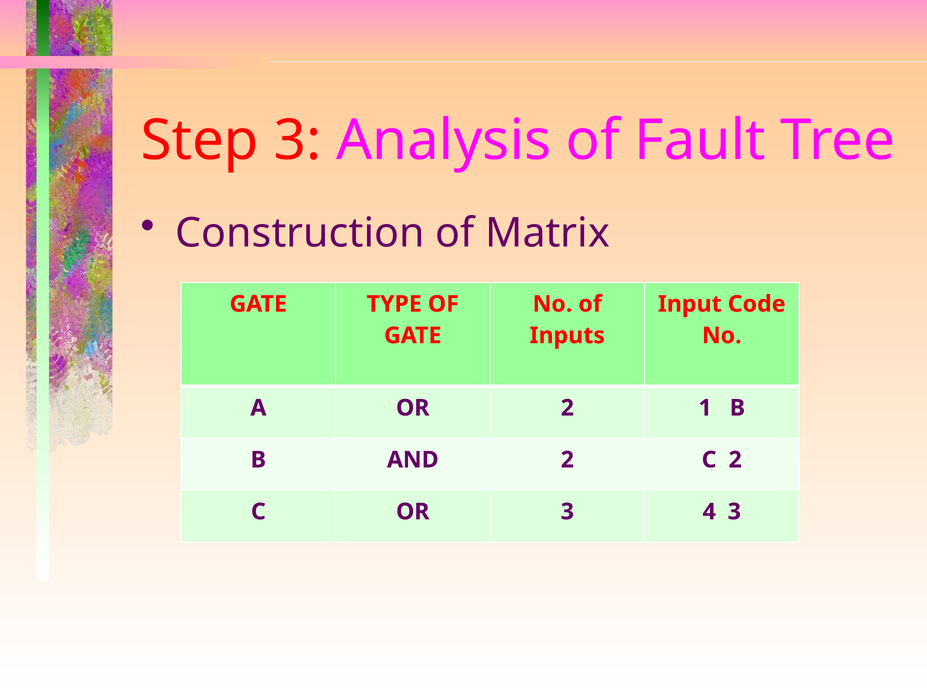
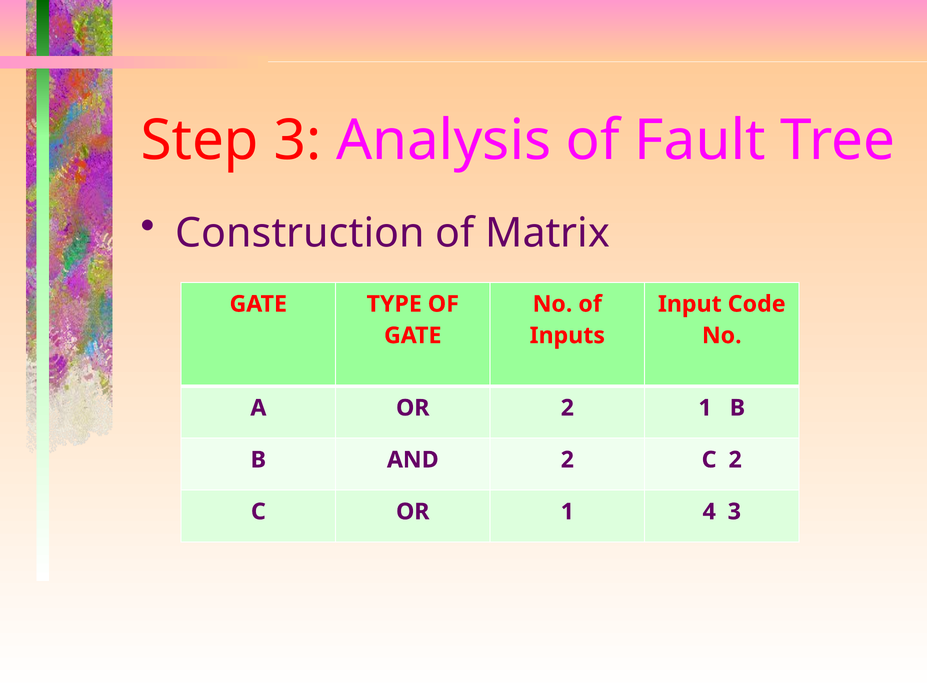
OR 3: 3 -> 1 (567, 512)
